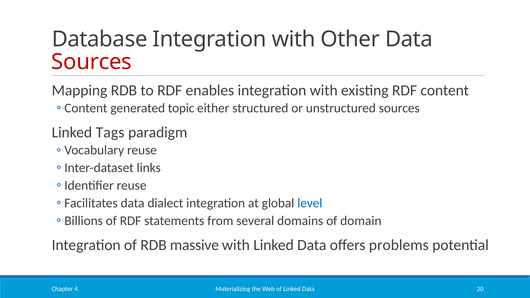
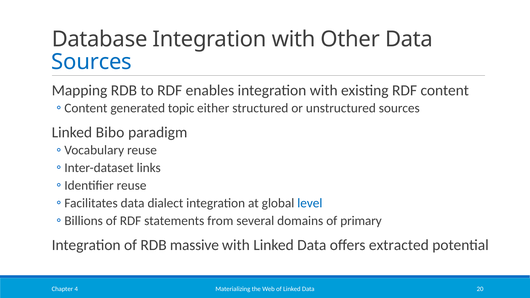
Sources colour: red -> blue (92, 62)
Tags: Tags -> Bibo (110, 133)
domain: domain -> primary (361, 221)
problems: problems -> extracted (399, 245)
